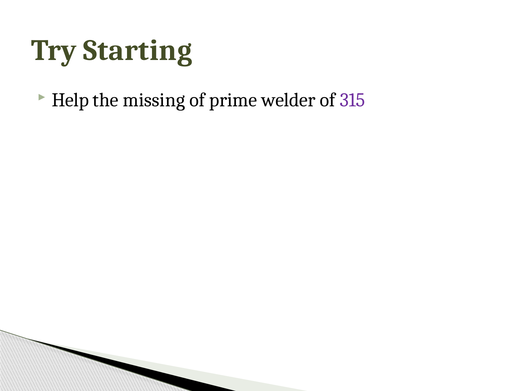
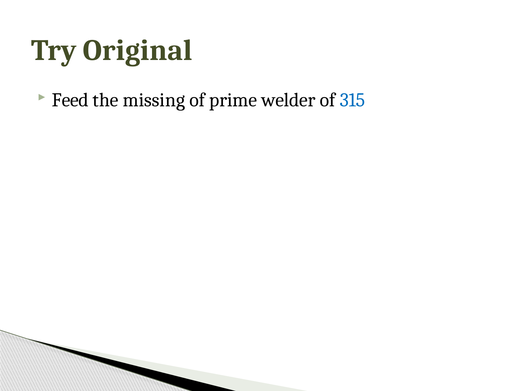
Starting: Starting -> Original (138, 50)
Help: Help -> Feed (70, 100)
315 colour: purple -> blue (352, 100)
